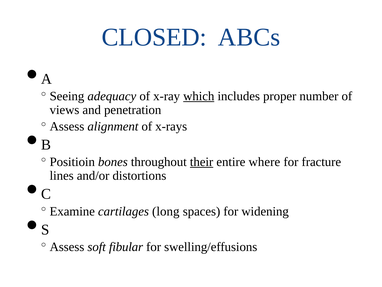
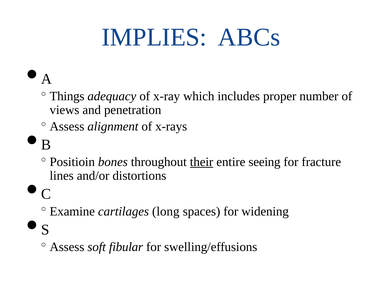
CLOSED: CLOSED -> IMPLIES (154, 37)
Seeing: Seeing -> Things (67, 96)
which underline: present -> none (199, 96)
where: where -> seeing (265, 162)
